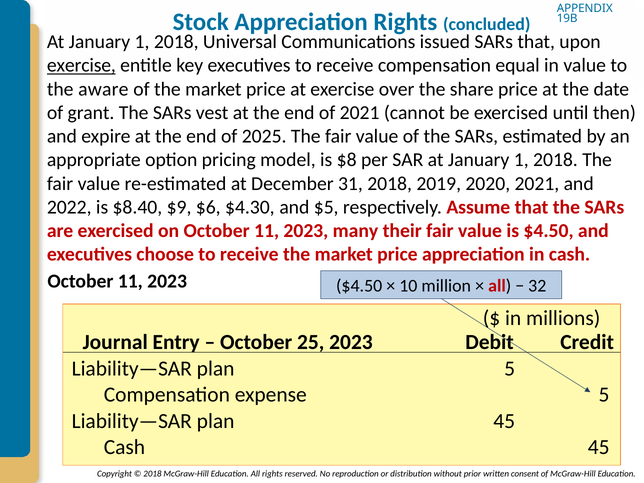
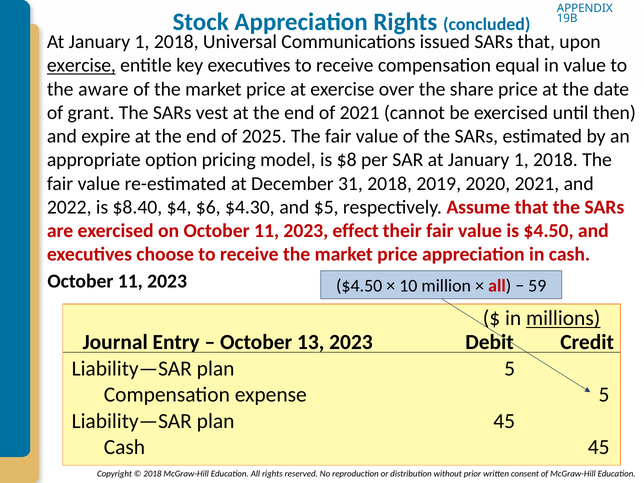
$9: $9 -> $4 (179, 207)
many: many -> effect (356, 231)
32: 32 -> 59 (537, 286)
millions underline: none -> present (563, 318)
25: 25 -> 13 (311, 342)
